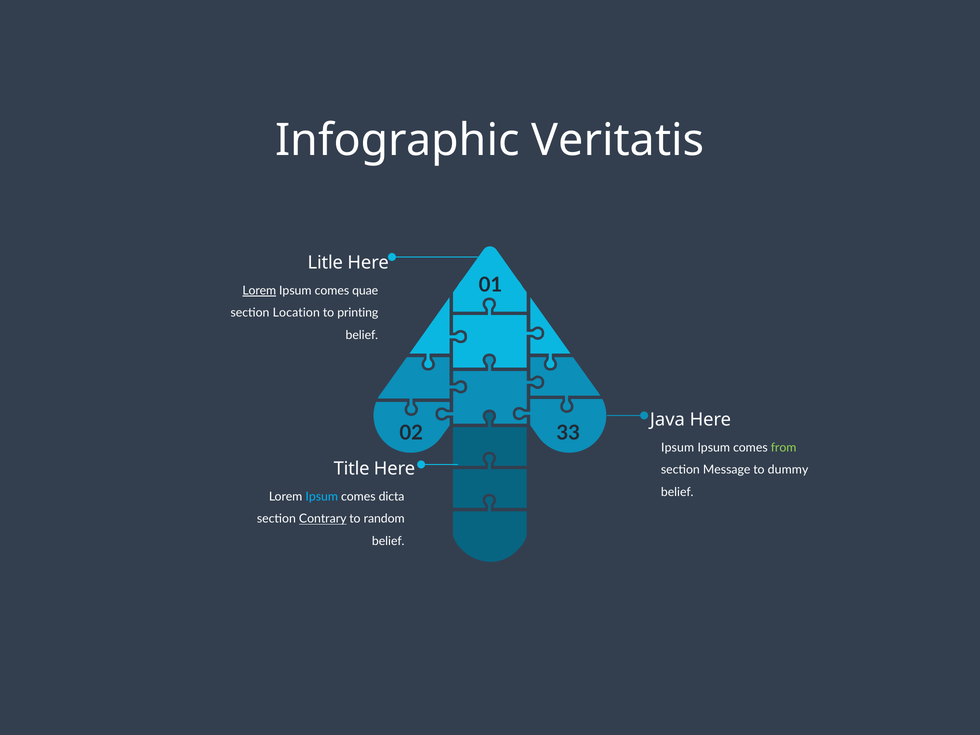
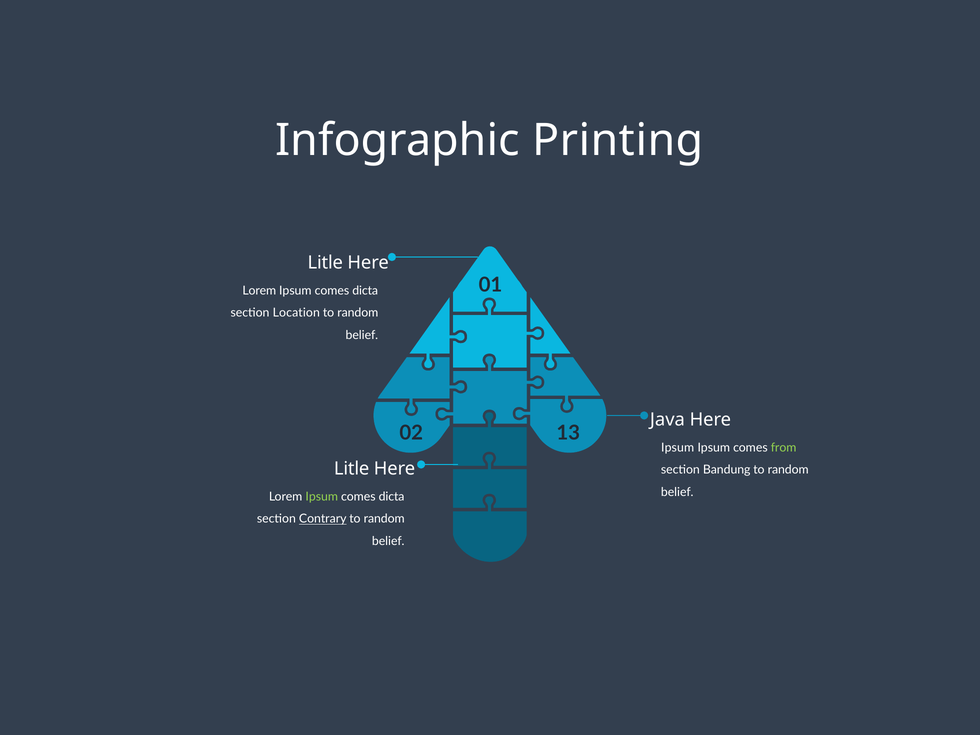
Veritatis: Veritatis -> Printing (618, 140)
Lorem underline: present -> none (259, 291)
quae: quae -> dicta (365, 291)
printing: printing -> random (358, 313)
33: 33 -> 13 (568, 433)
Title: Title -> Litle (352, 469)
Message: Message -> Bandung (727, 470)
dummy: dummy -> random (788, 470)
Ipsum colour: light blue -> light green (322, 497)
